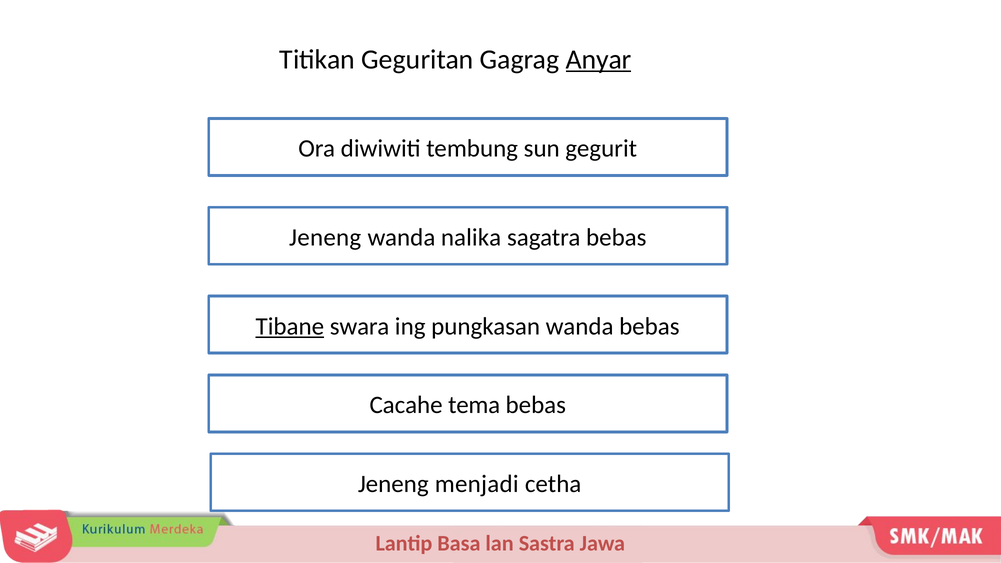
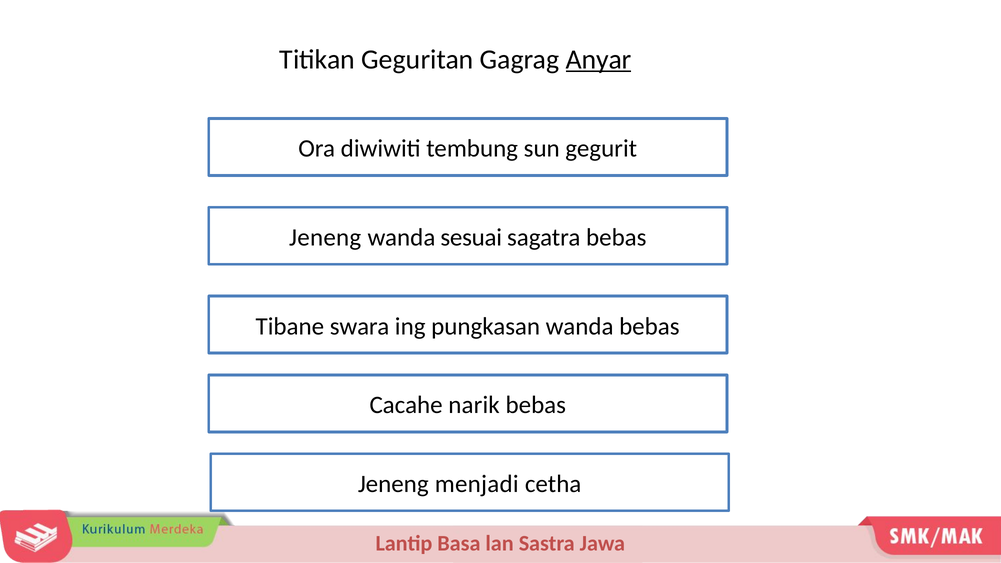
nalika: nalika -> sesuai (471, 238)
Tibane underline: present -> none (290, 326)
tema: tema -> narik (474, 405)
